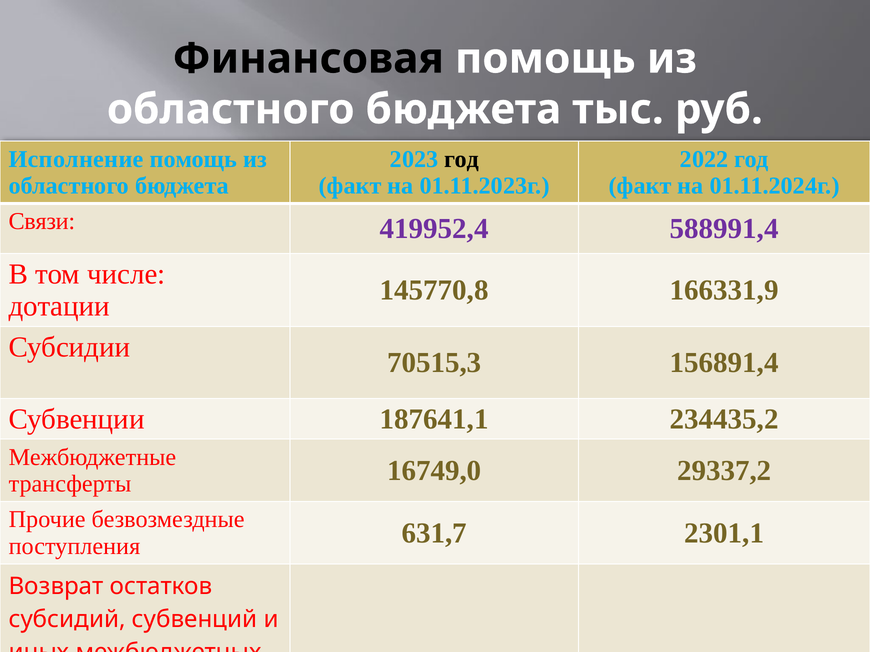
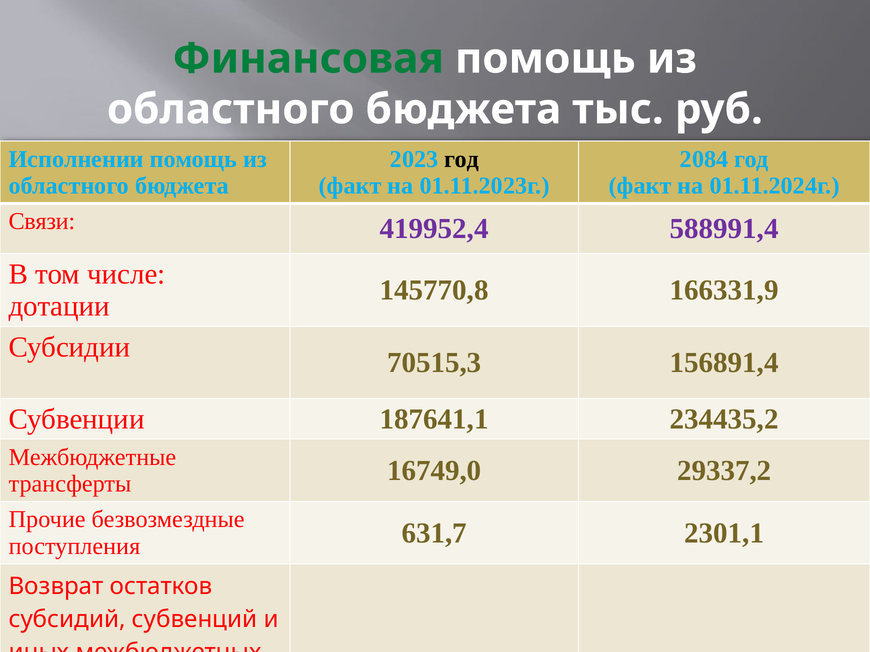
Финансовая colour: black -> green (308, 59)
Исполнение: Исполнение -> Исполнении (76, 159)
2022: 2022 -> 2084 (704, 159)
